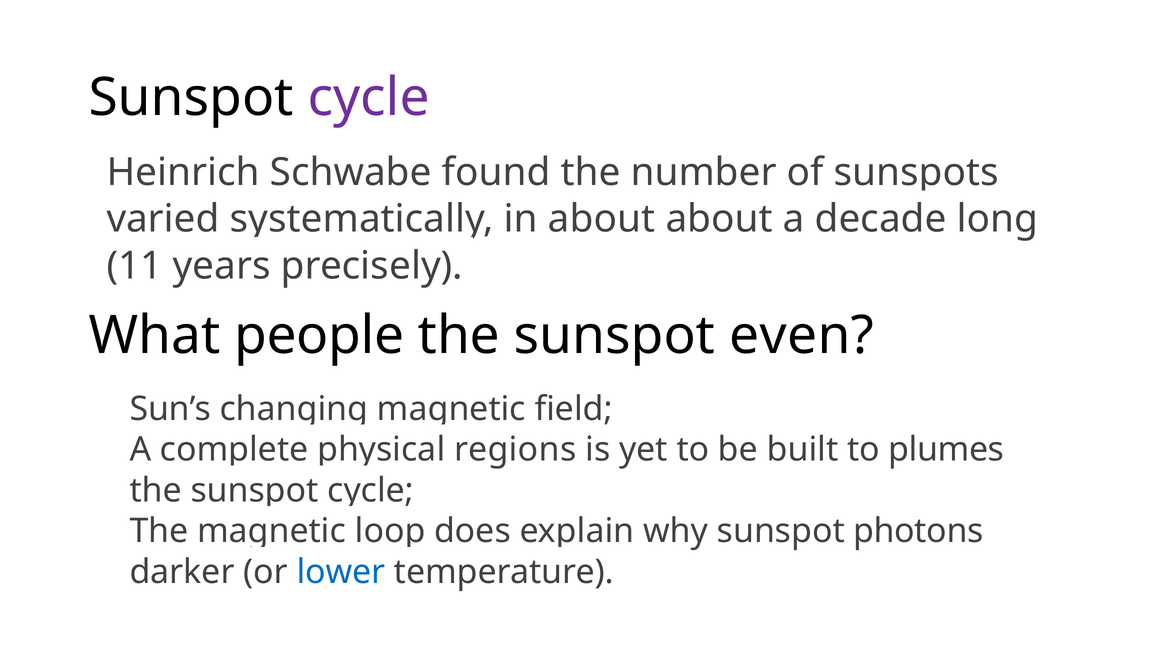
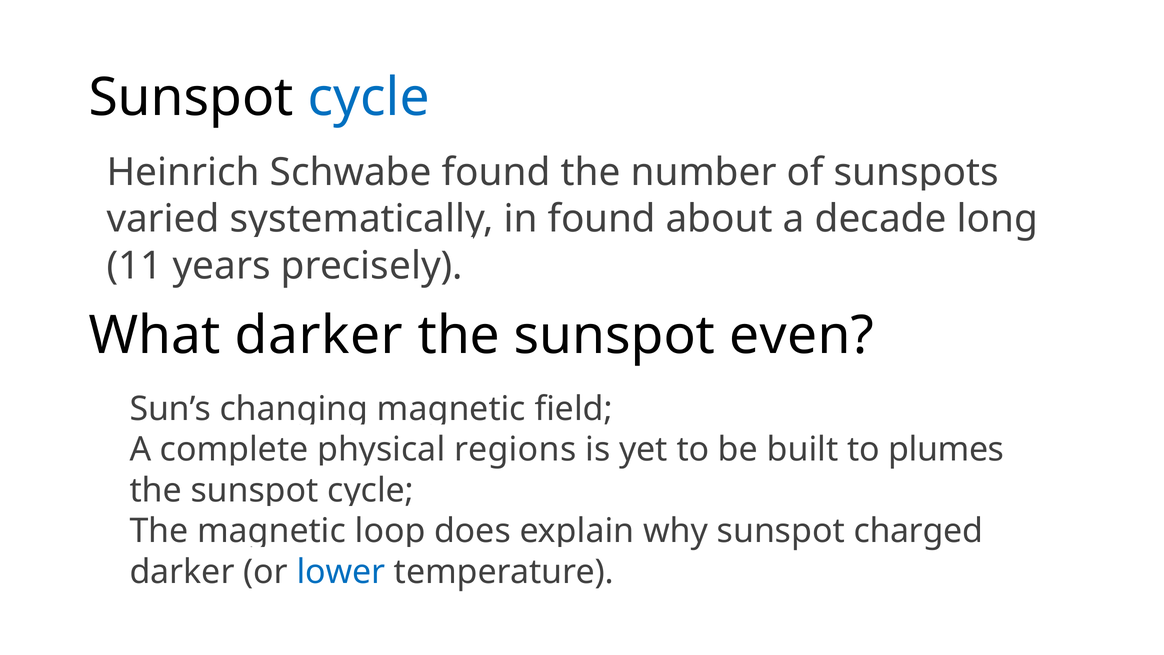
cycle colour: purple -> blue (369, 98)
in about: about -> found (602, 219)
What people: people -> darker (319, 336)
photons: photons -> charged (918, 531)
